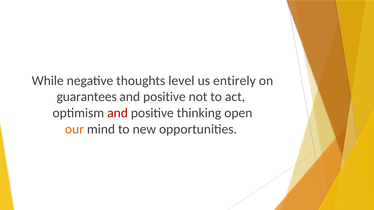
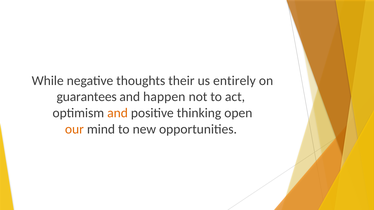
level: level -> their (181, 81)
positive: positive -> happen (164, 97)
and colour: red -> orange (118, 113)
